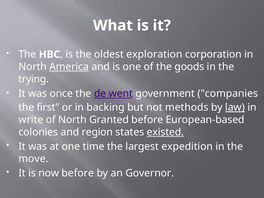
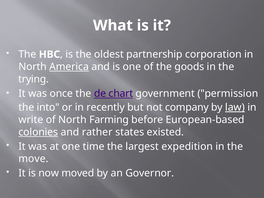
exploration: exploration -> partnership (154, 54)
went: went -> chart (121, 93)
companies: companies -> permission (228, 93)
first: first -> into (48, 107)
backing: backing -> recently (106, 107)
methods: methods -> company (187, 107)
Granted: Granted -> Farming (109, 120)
colonies underline: none -> present (38, 132)
region: region -> rather (97, 132)
existed underline: present -> none (165, 132)
now before: before -> moved (78, 173)
